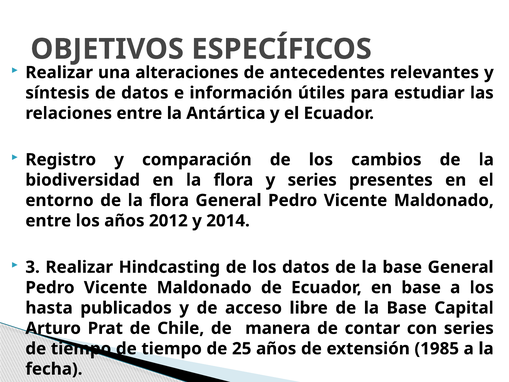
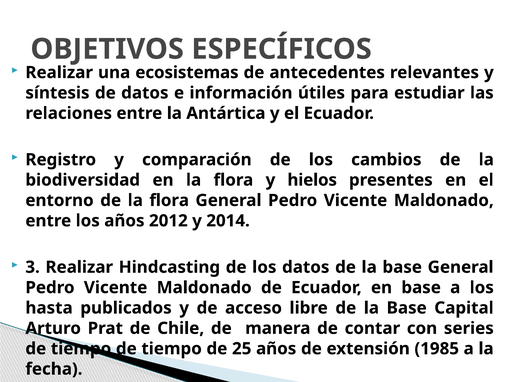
alteraciones: alteraciones -> ecosistemas (187, 72)
y series: series -> hielos (312, 180)
